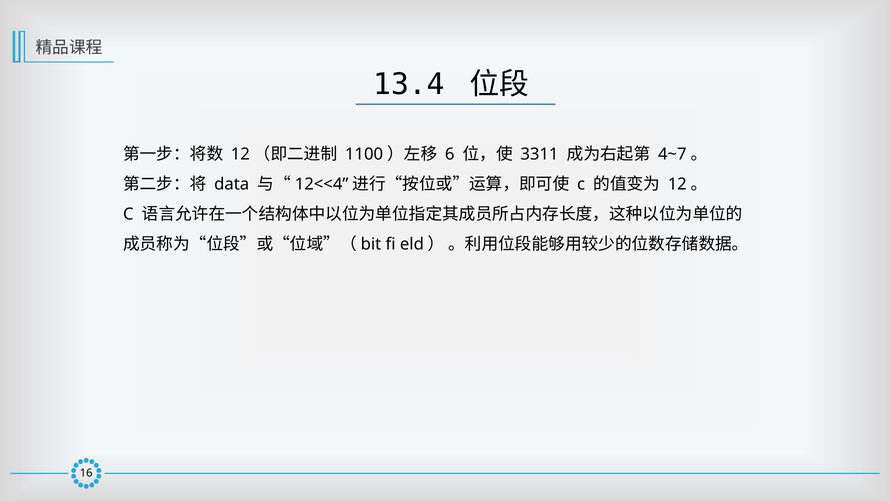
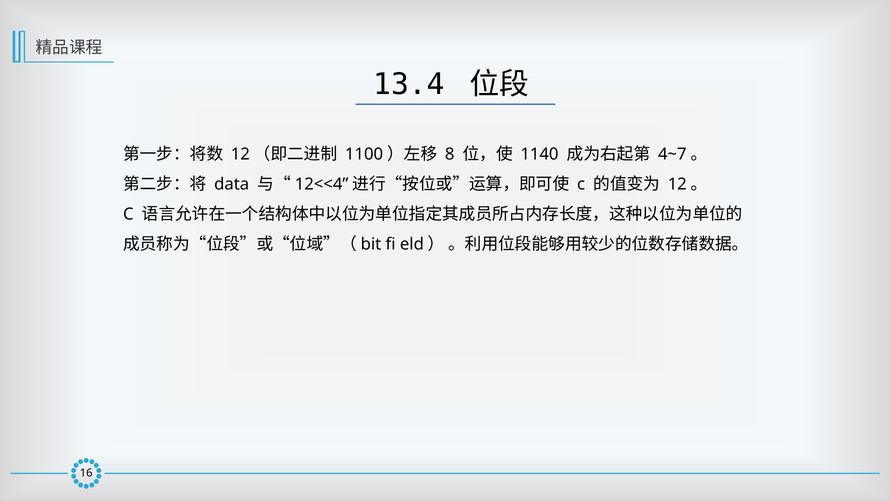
6: 6 -> 8 (450, 154)
3311: 3311 -> 1140 (539, 154)
